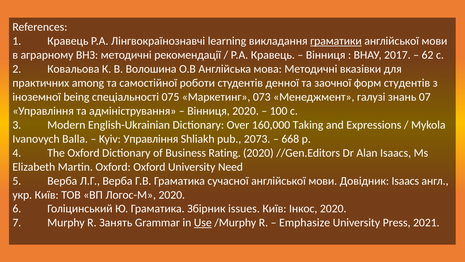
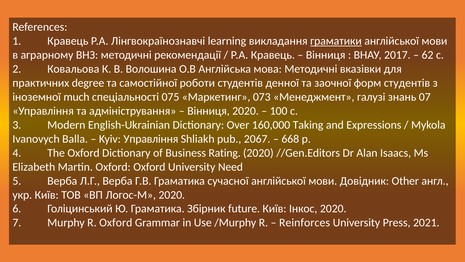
among: among -> degree (88, 83)
being: being -> much (76, 97)
2073: 2073 -> 2067 (257, 139)
Довідник Isaacs: Isaacs -> Other (405, 181)
issues: issues -> future (244, 208)
R Занять: Занять -> Oxford (116, 222)
Use underline: present -> none (203, 222)
Emphasize: Emphasize -> Reinforces (305, 222)
